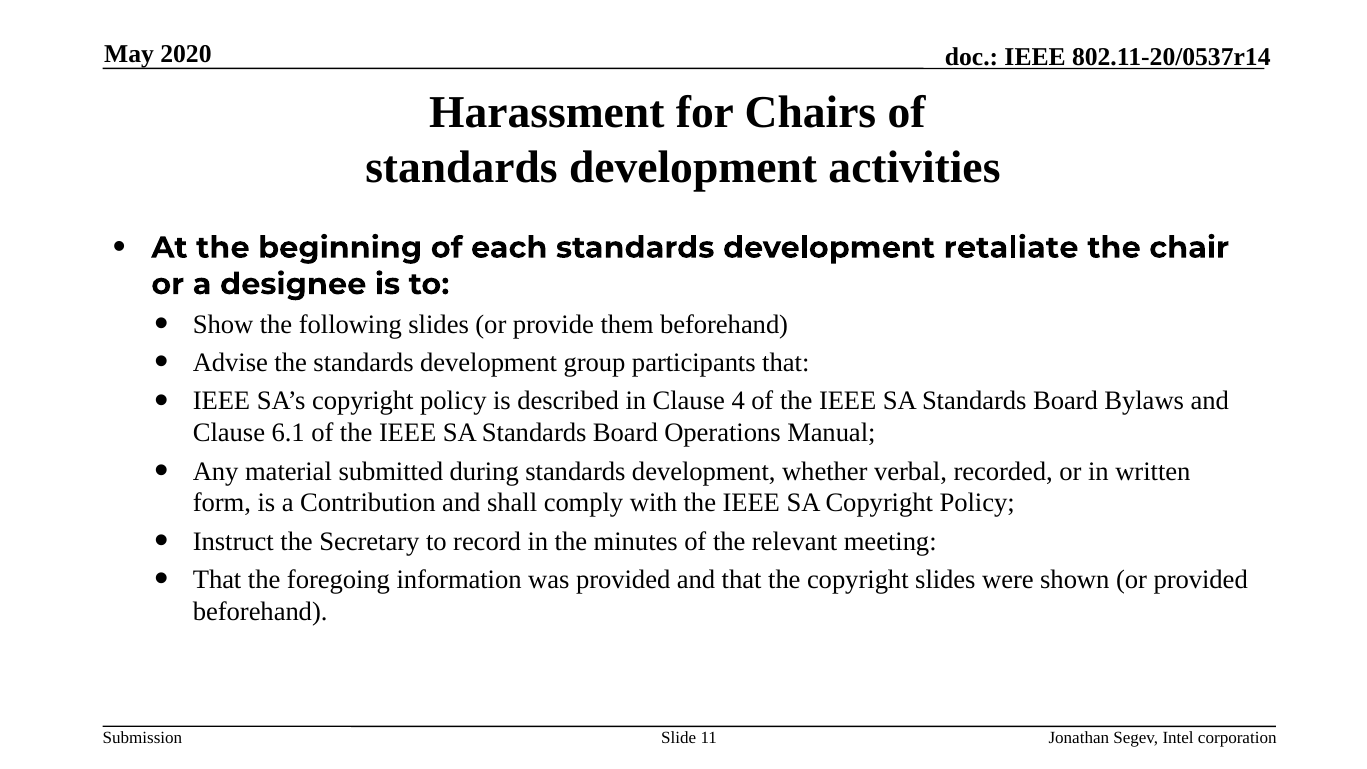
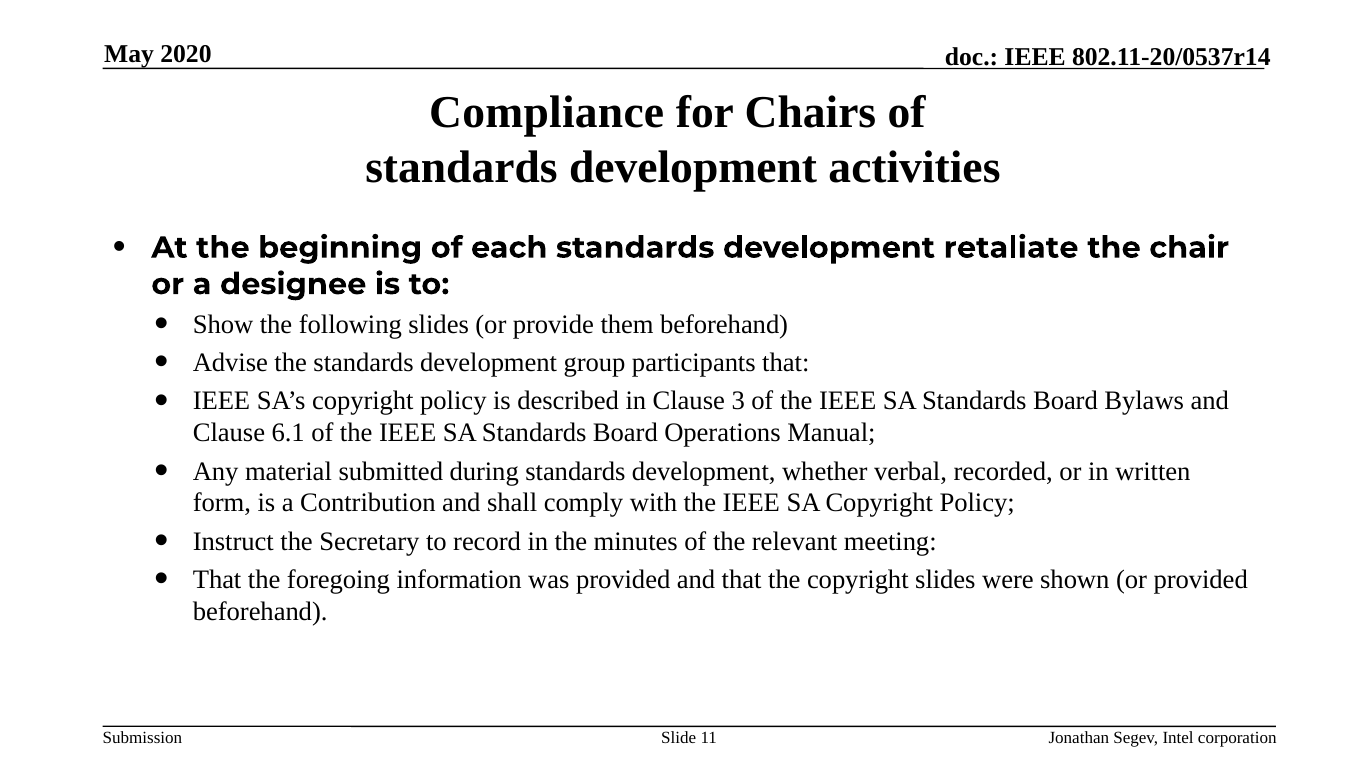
Harassment: Harassment -> Compliance (547, 112)
4: 4 -> 3 (738, 401)
